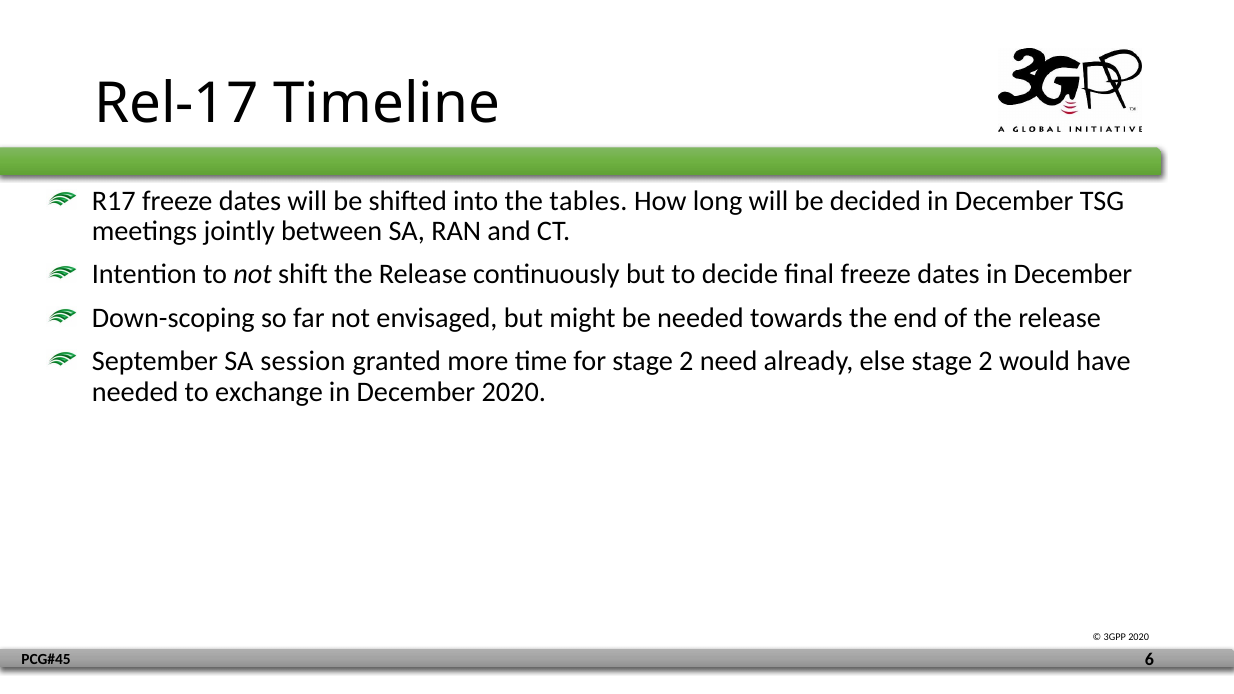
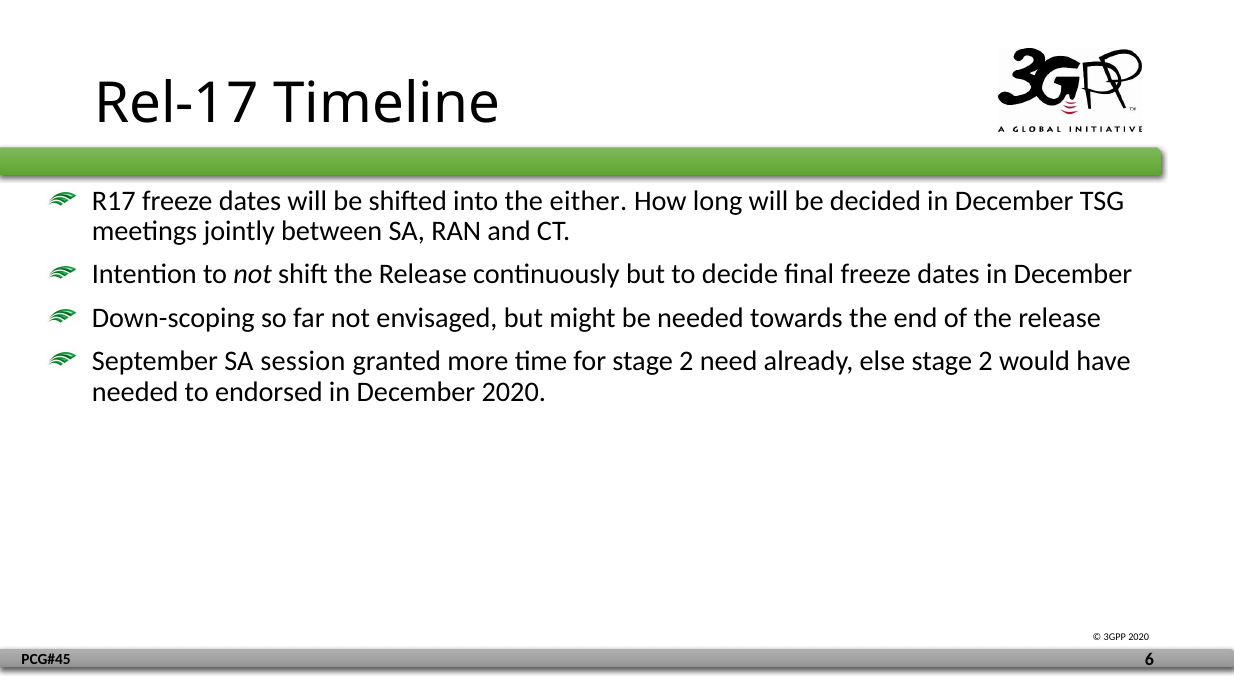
tables: tables -> either (588, 201)
exchange: exchange -> endorsed (269, 392)
